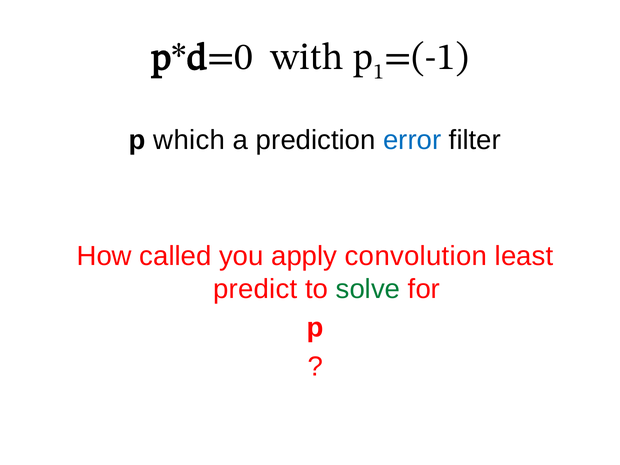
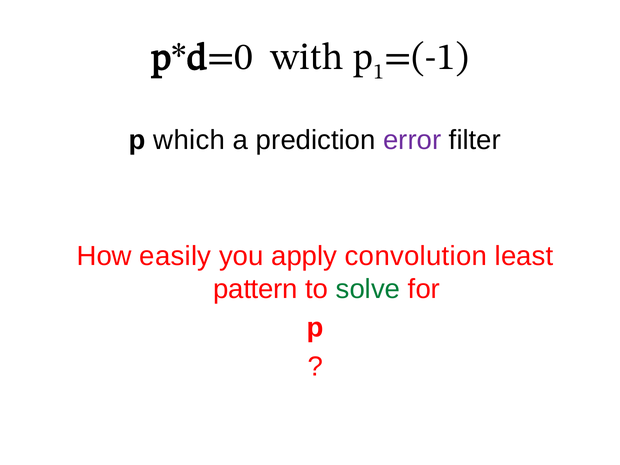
error colour: blue -> purple (412, 140)
called: called -> easily (175, 256)
predict: predict -> pattern (256, 289)
